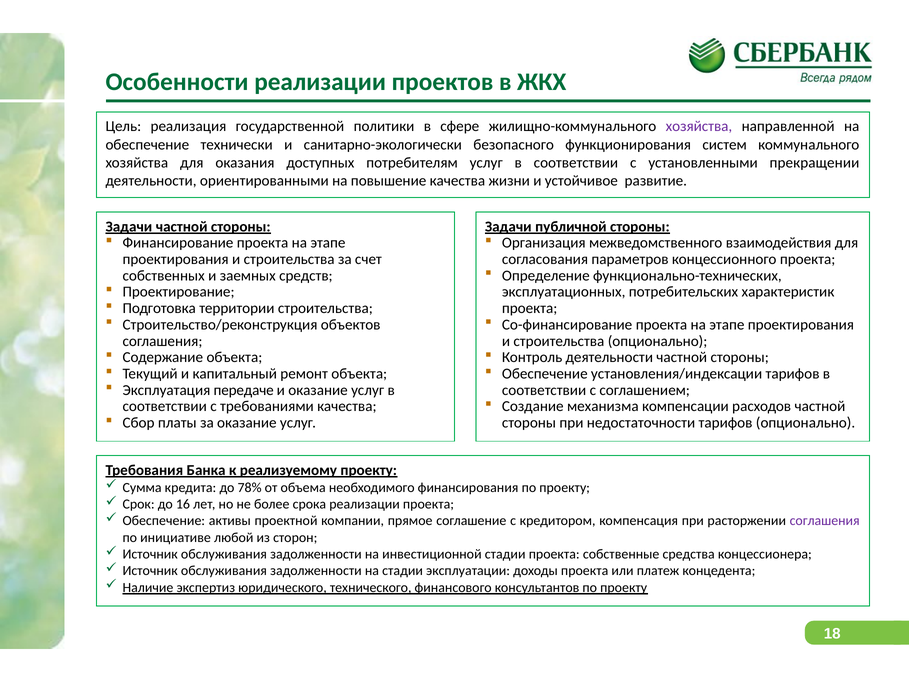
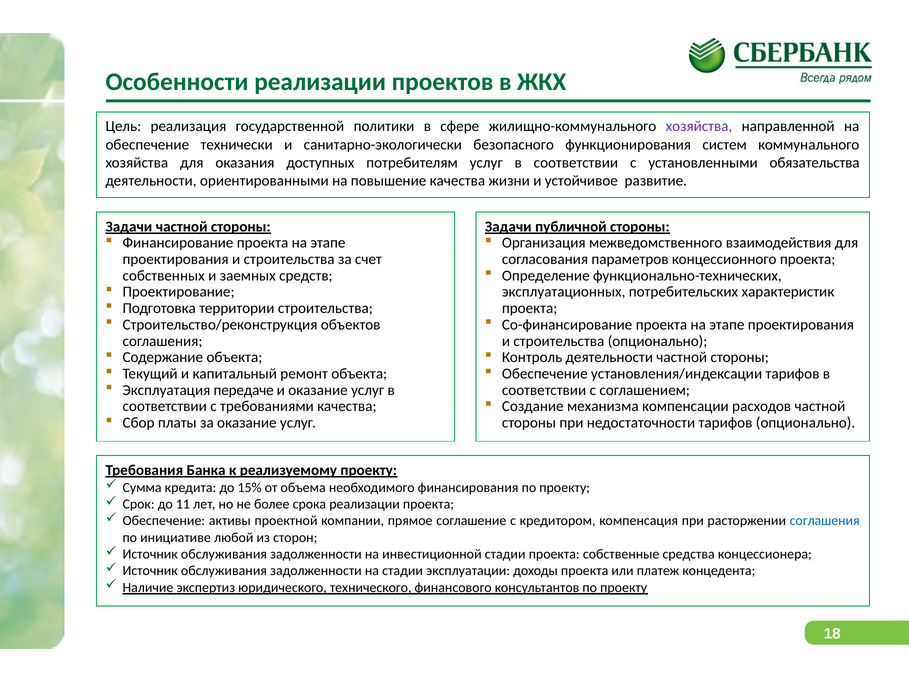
прекращении: прекращении -> обязательства (815, 163)
78%: 78% -> 15% (250, 487)
16: 16 -> 11 (183, 504)
соглашения colour: purple -> blue (825, 521)
